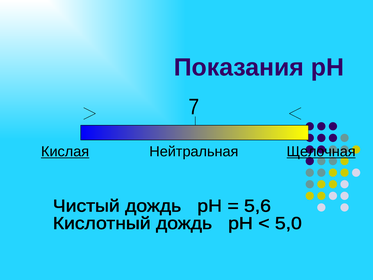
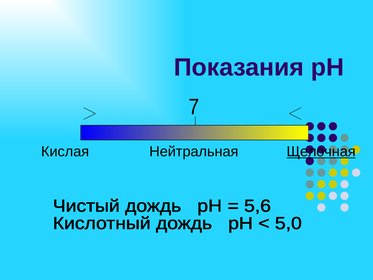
Кислая underline: present -> none (65, 151)
